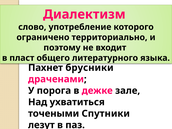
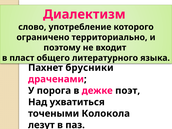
зале: зале -> поэт (128, 91)
Спутники: Спутники -> Колокола (106, 114)
